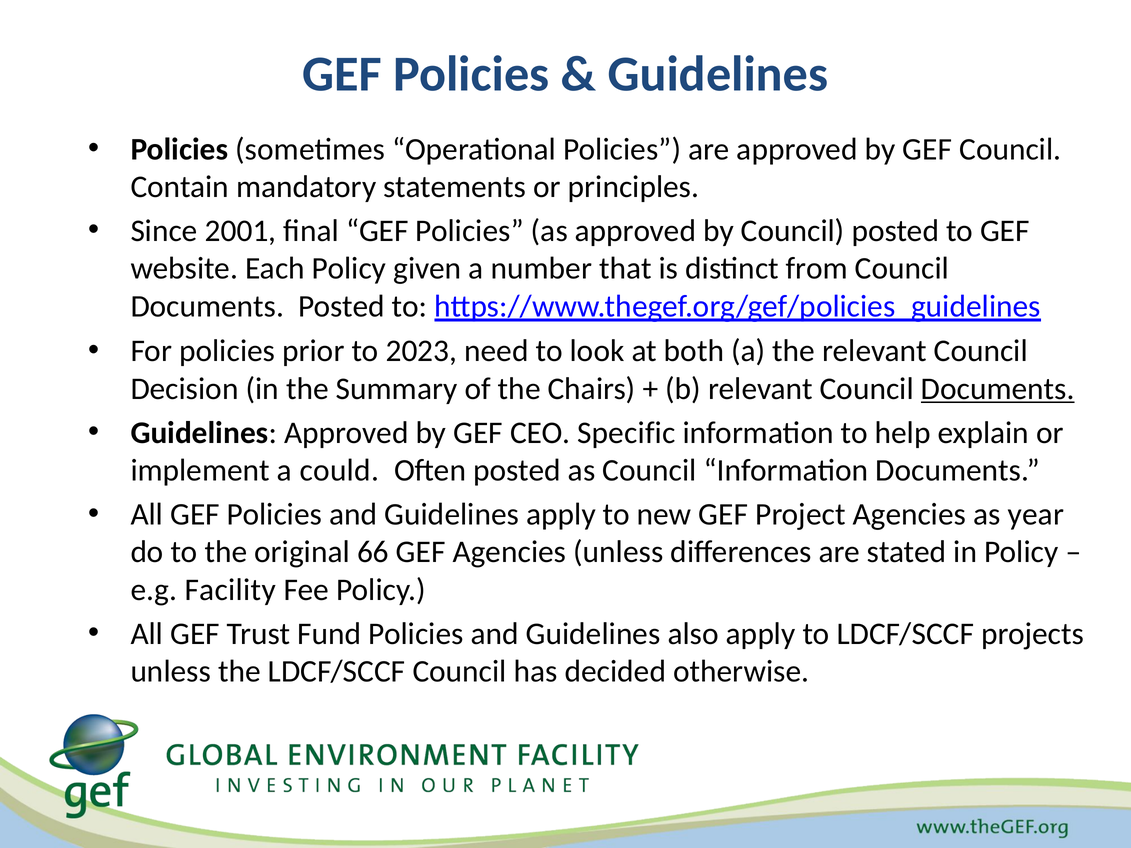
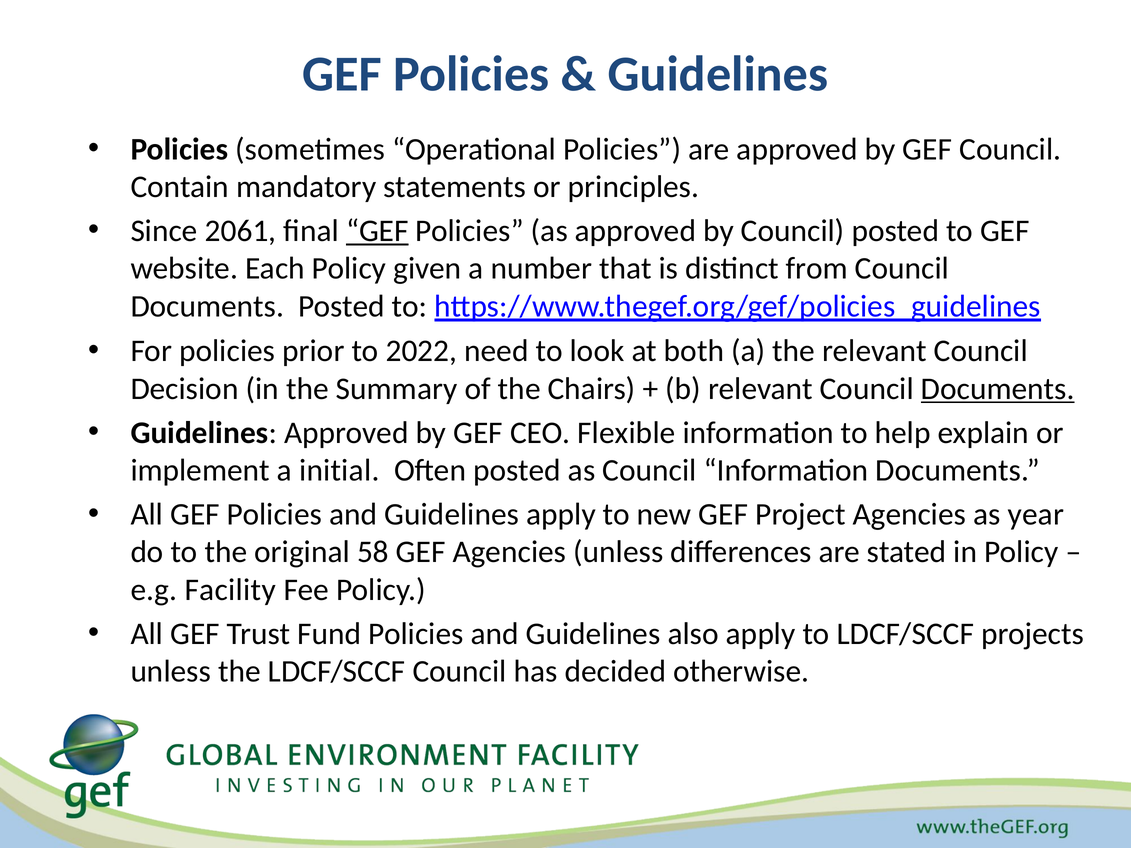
2001: 2001 -> 2061 (240, 231)
GEF underline: none -> present (377, 231)
2023: 2023 -> 2022 (421, 351)
Specific: Specific -> Flexible (626, 433)
could: could -> initial (339, 471)
66: 66 -> 58 (373, 552)
